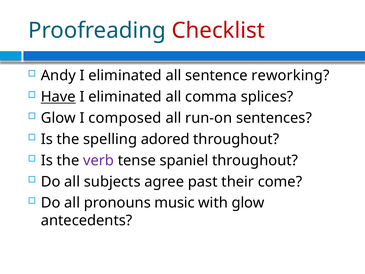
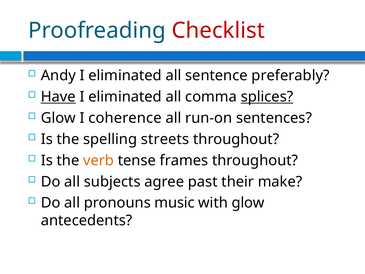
reworking: reworking -> preferably (290, 76)
splices underline: none -> present (267, 97)
composed: composed -> coherence (125, 118)
adored: adored -> streets (165, 139)
verb colour: purple -> orange (99, 160)
spaniel: spaniel -> frames (184, 160)
come: come -> make (280, 182)
